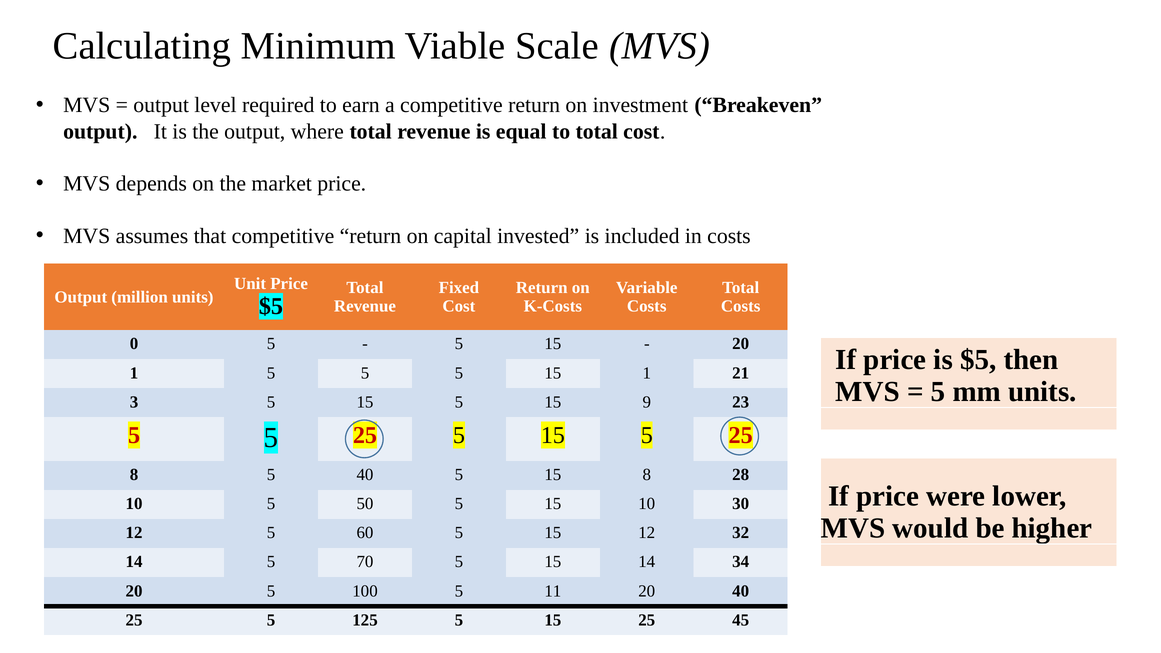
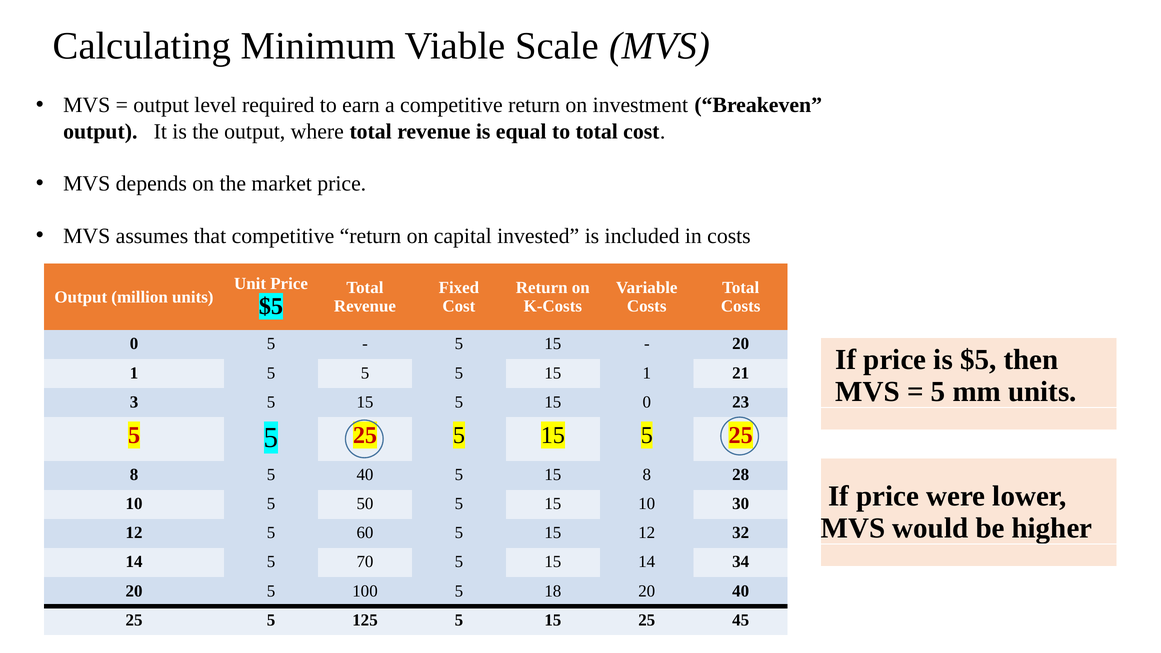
15 9: 9 -> 0 (647, 402)
11: 11 -> 18 (553, 591)
